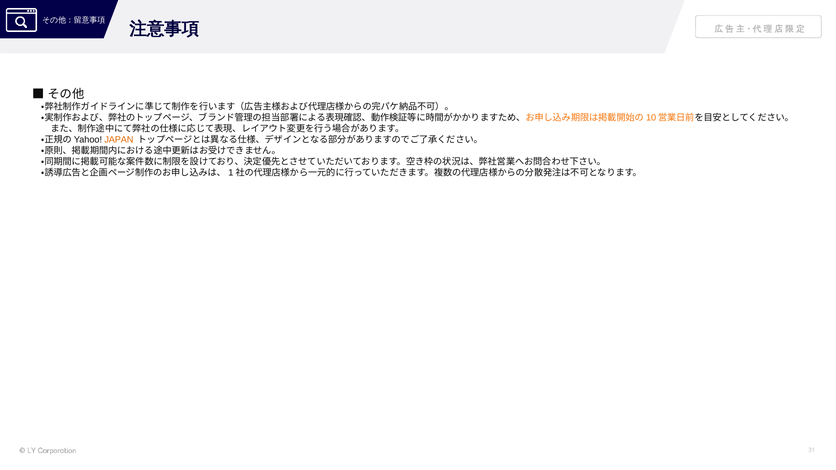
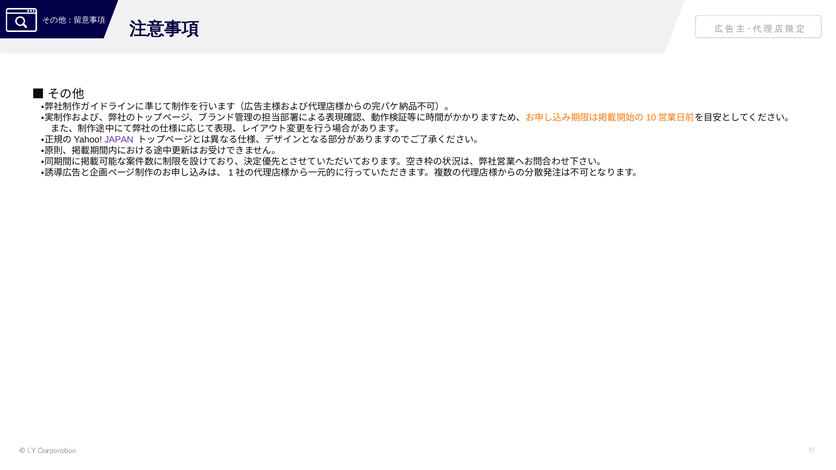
JAPAN colour: orange -> purple (119, 140)
